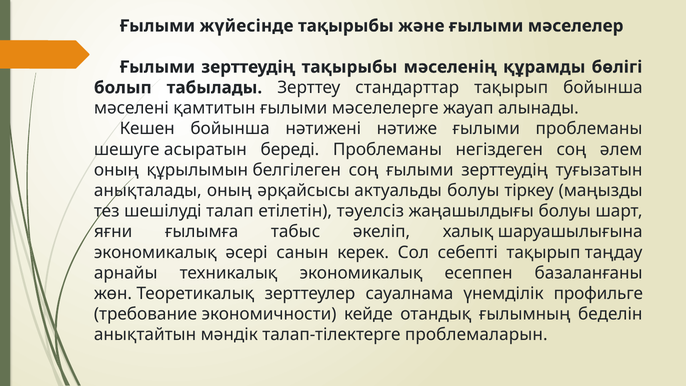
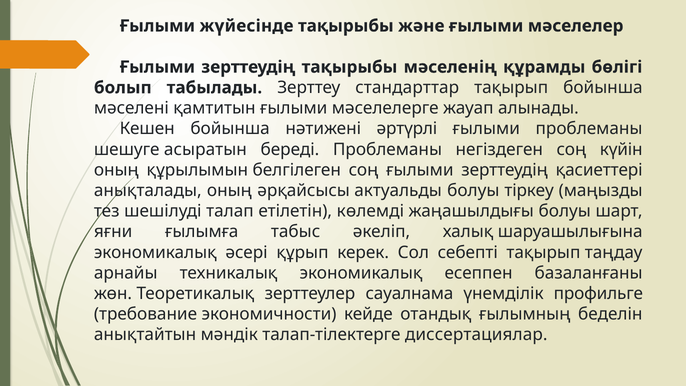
нәтиже: нәтиже -> әртүрлі (407, 129)
әлем: әлем -> күйін (621, 149)
туғызатын: туғызатын -> қасиеттері (599, 170)
тәуелсіз: тәуелсіз -> көлемді (370, 211)
санын: санын -> құрып (302, 252)
проблемаларын: проблемаларын -> диссертациялар (476, 335)
